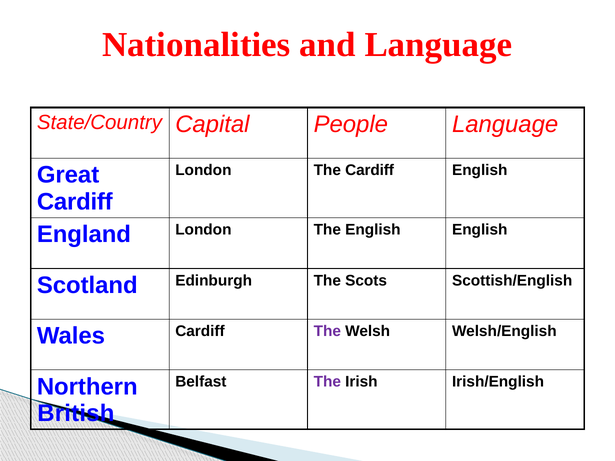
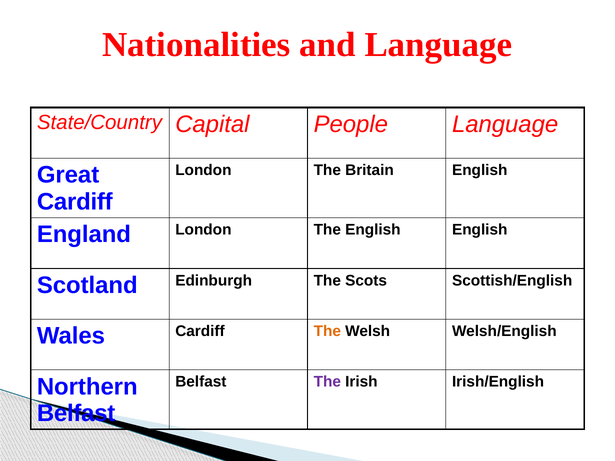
The Cardiff: Cardiff -> Britain (369, 170)
The colour: purple -> orange (327, 331)
British: British -> Belfast (76, 414)
